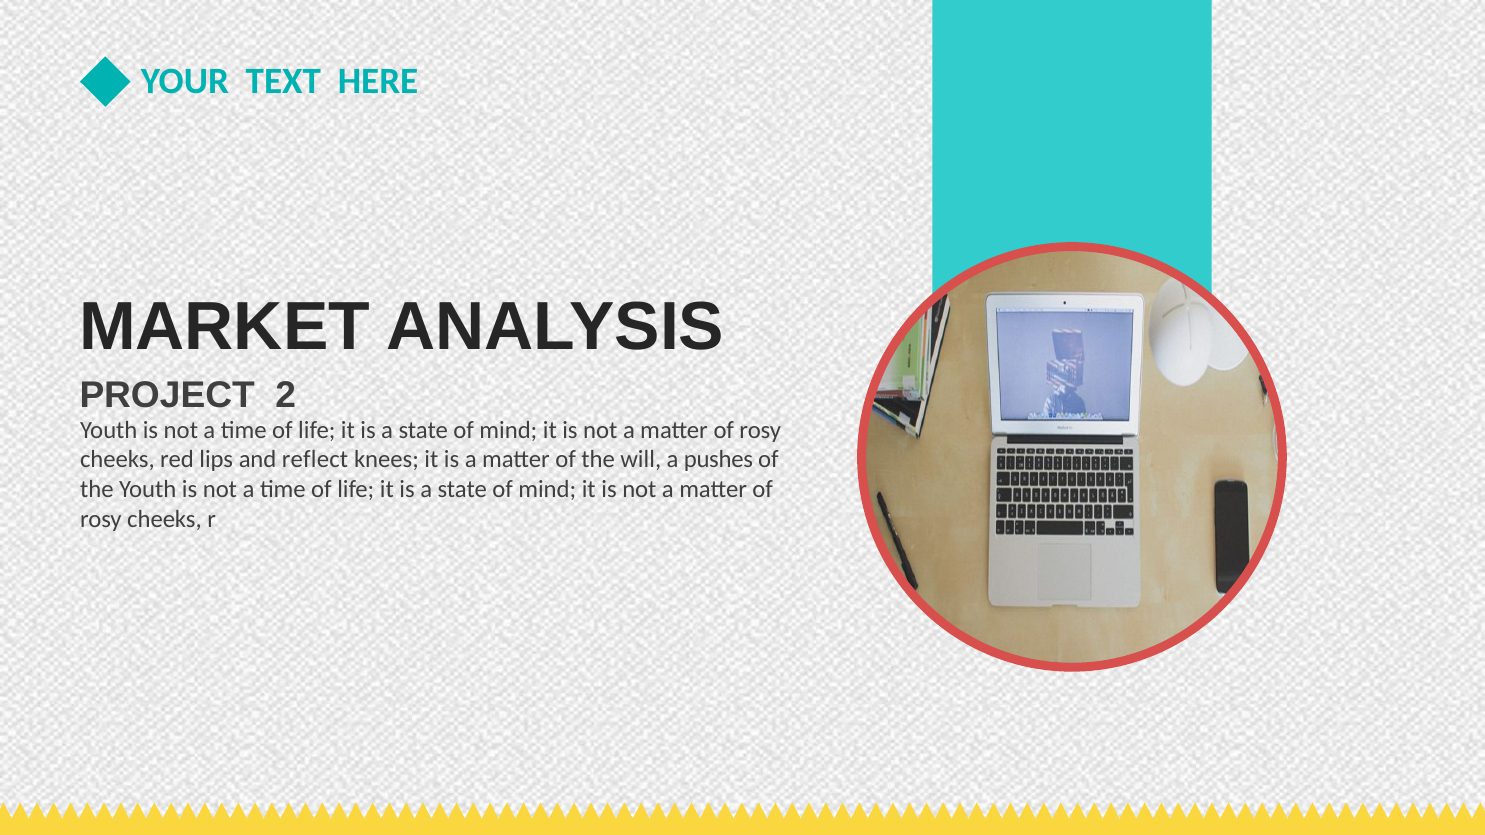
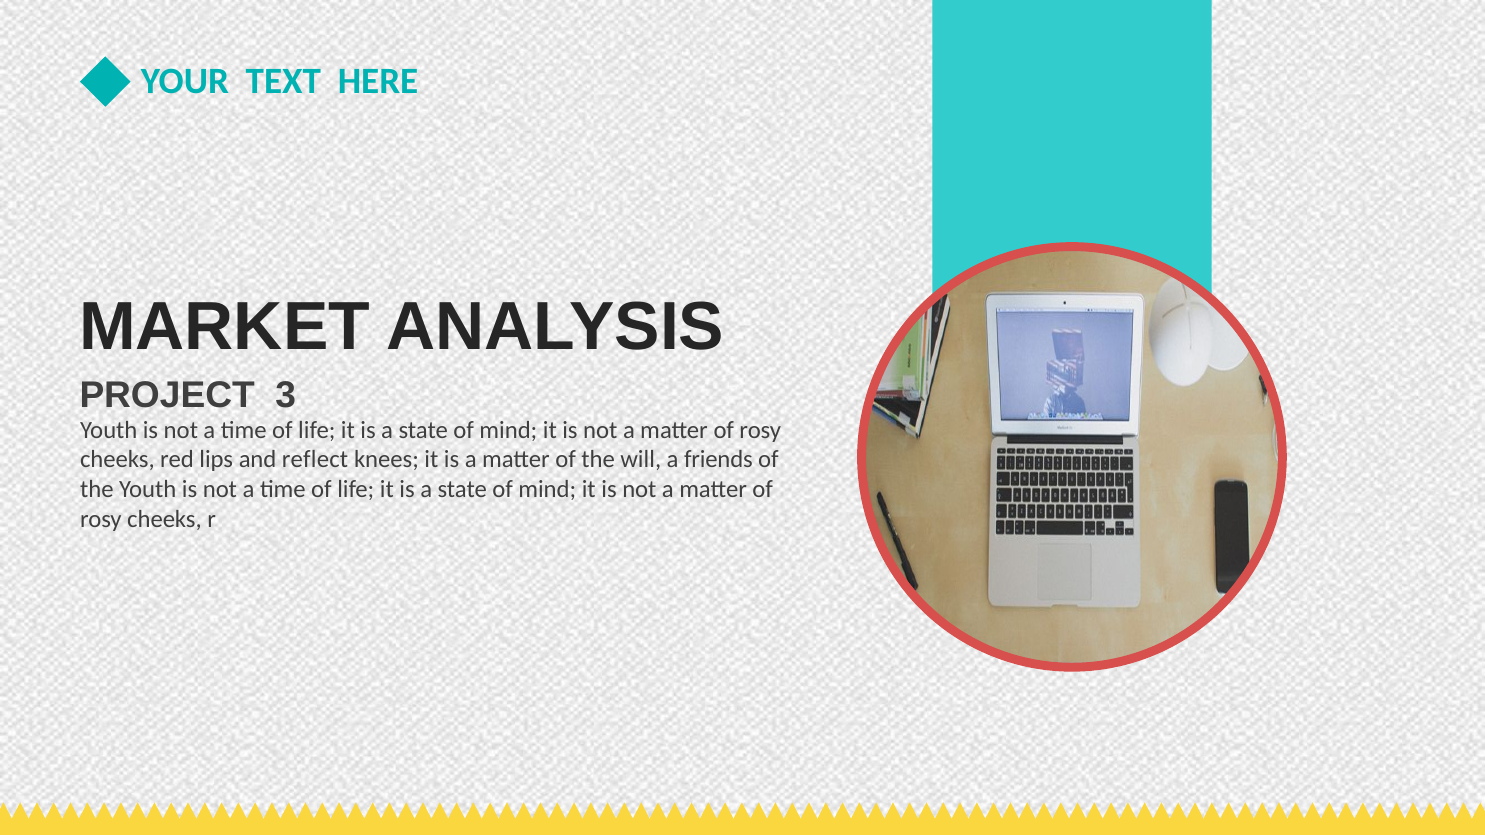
2: 2 -> 3 (286, 395)
pushes: pushes -> friends (718, 460)
